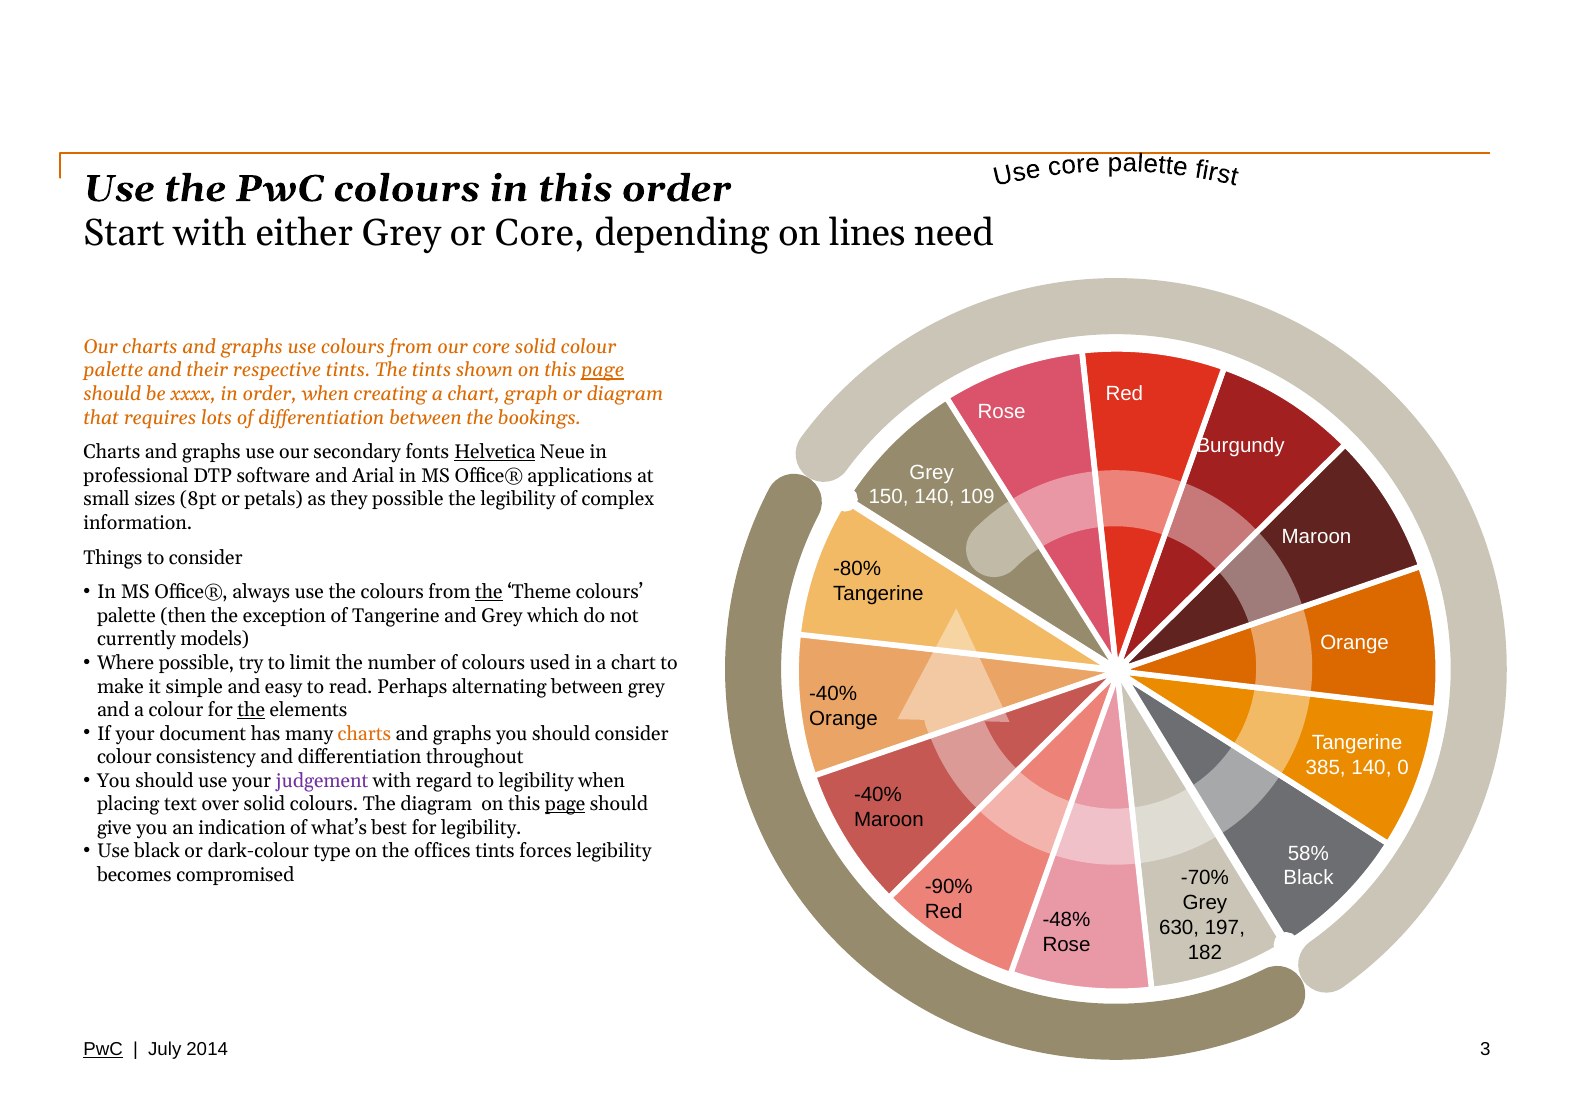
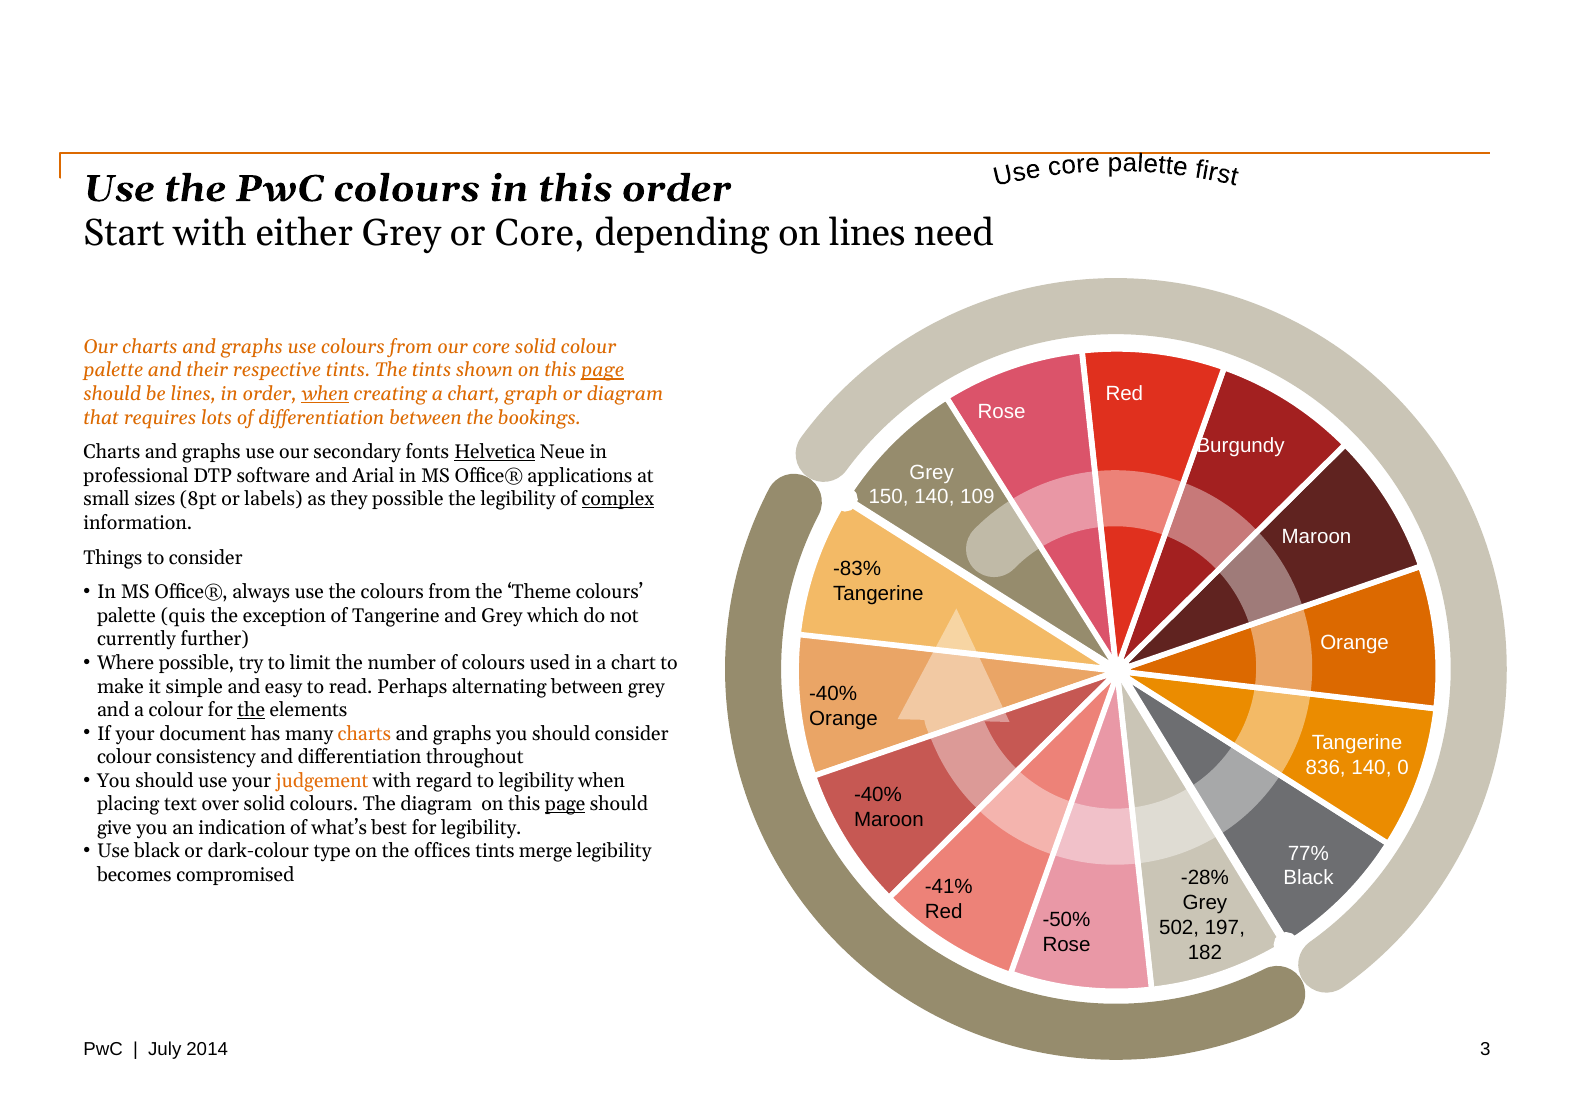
be xxxx: xxxx -> lines (193, 394)
when underline: none -> present (325, 394)
petals: petals -> labels (274, 499)
complex underline: none -> present (618, 499)
-80%: -80% -> -83% (857, 569)
the underline: present -> none (489, 592)
then: then -> quis (183, 616)
models: models -> further (215, 639)
385: 385 -> 836 (1326, 767)
judgement colour: purple -> orange (322, 781)
forces: forces -> merge (546, 851)
58%: 58% -> 77% (1308, 853)
-70%: -70% -> -28% (1205, 878)
-90%: -90% -> -41% (949, 887)
-48%: -48% -> -50% (1066, 920)
630: 630 -> 502 (1179, 928)
PwC underline: present -> none (103, 1049)
